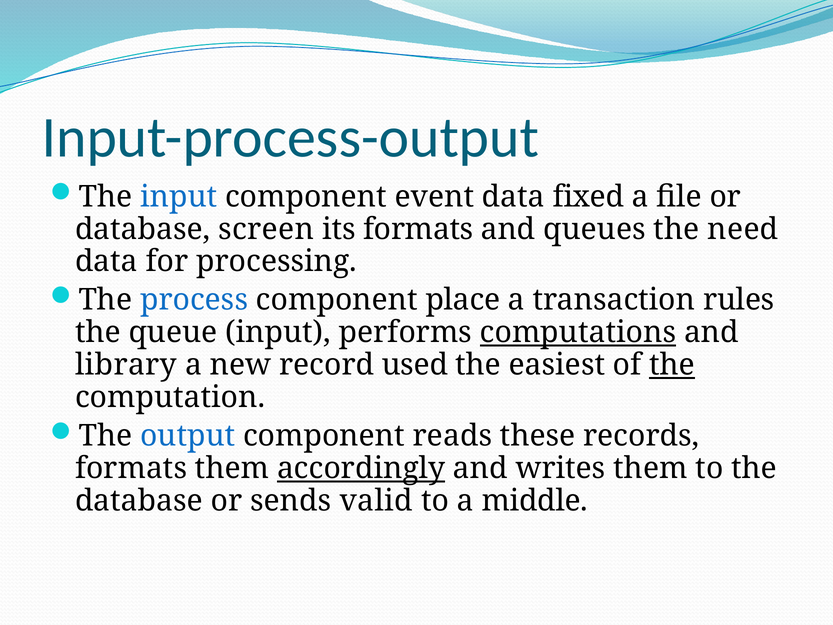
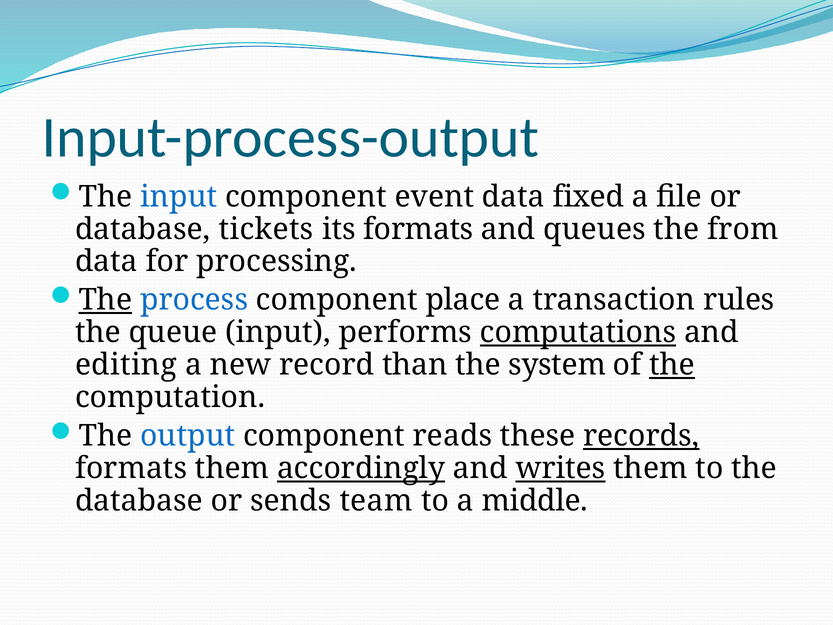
screen: screen -> tickets (266, 229)
need: need -> from (743, 229)
The underline: none -> present (105, 300)
library: library -> editing (126, 365)
used: used -> than (415, 365)
easiest: easiest -> system (557, 365)
records underline: none -> present (641, 436)
writes underline: none -> present (561, 468)
valid: valid -> team (376, 501)
